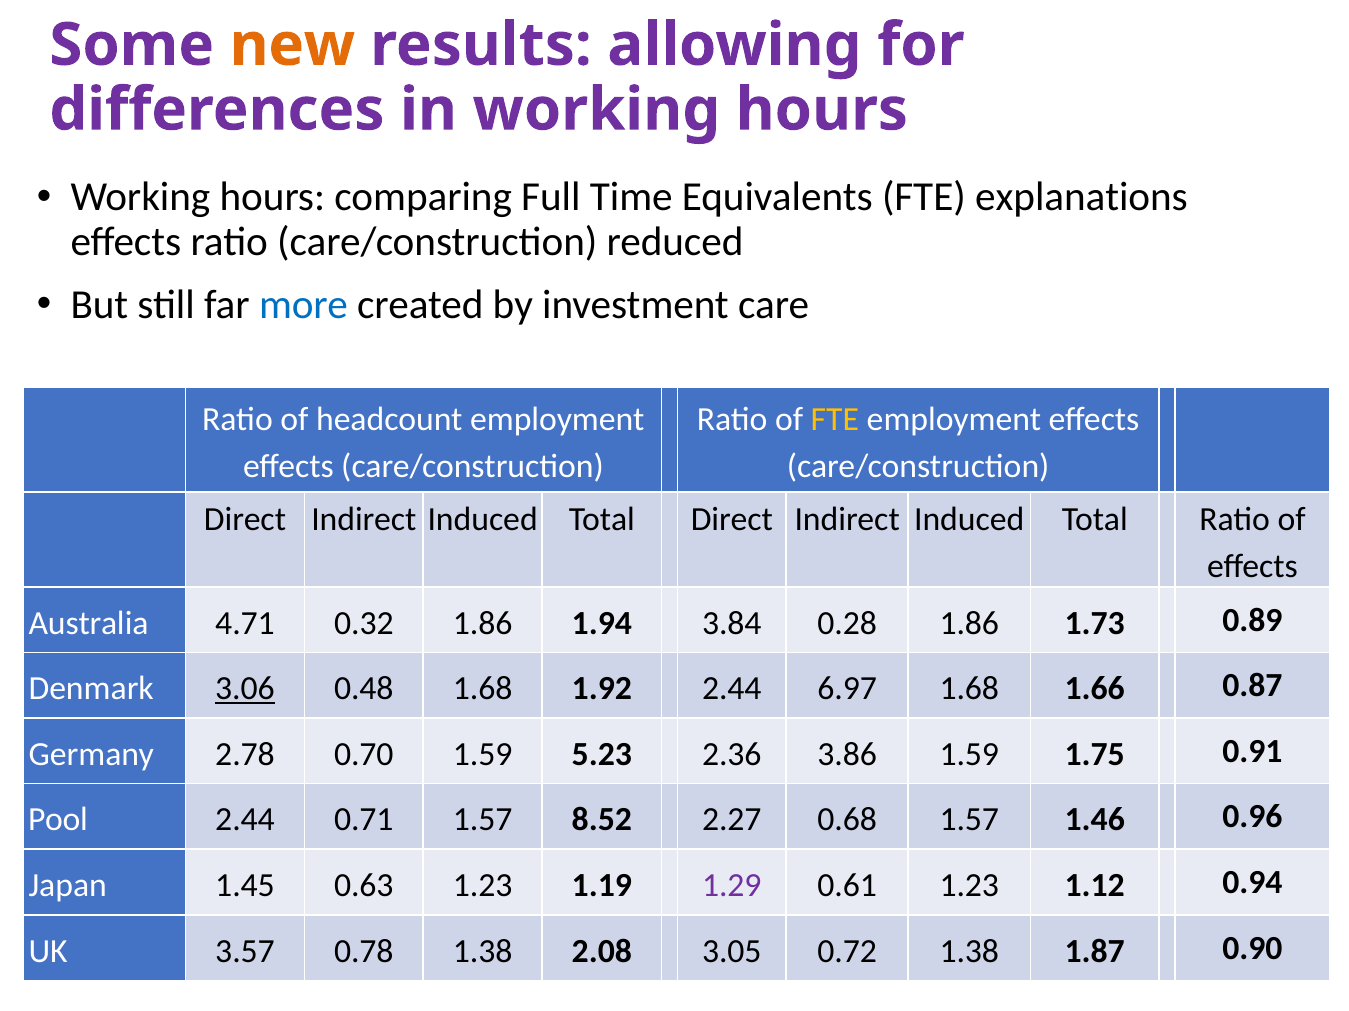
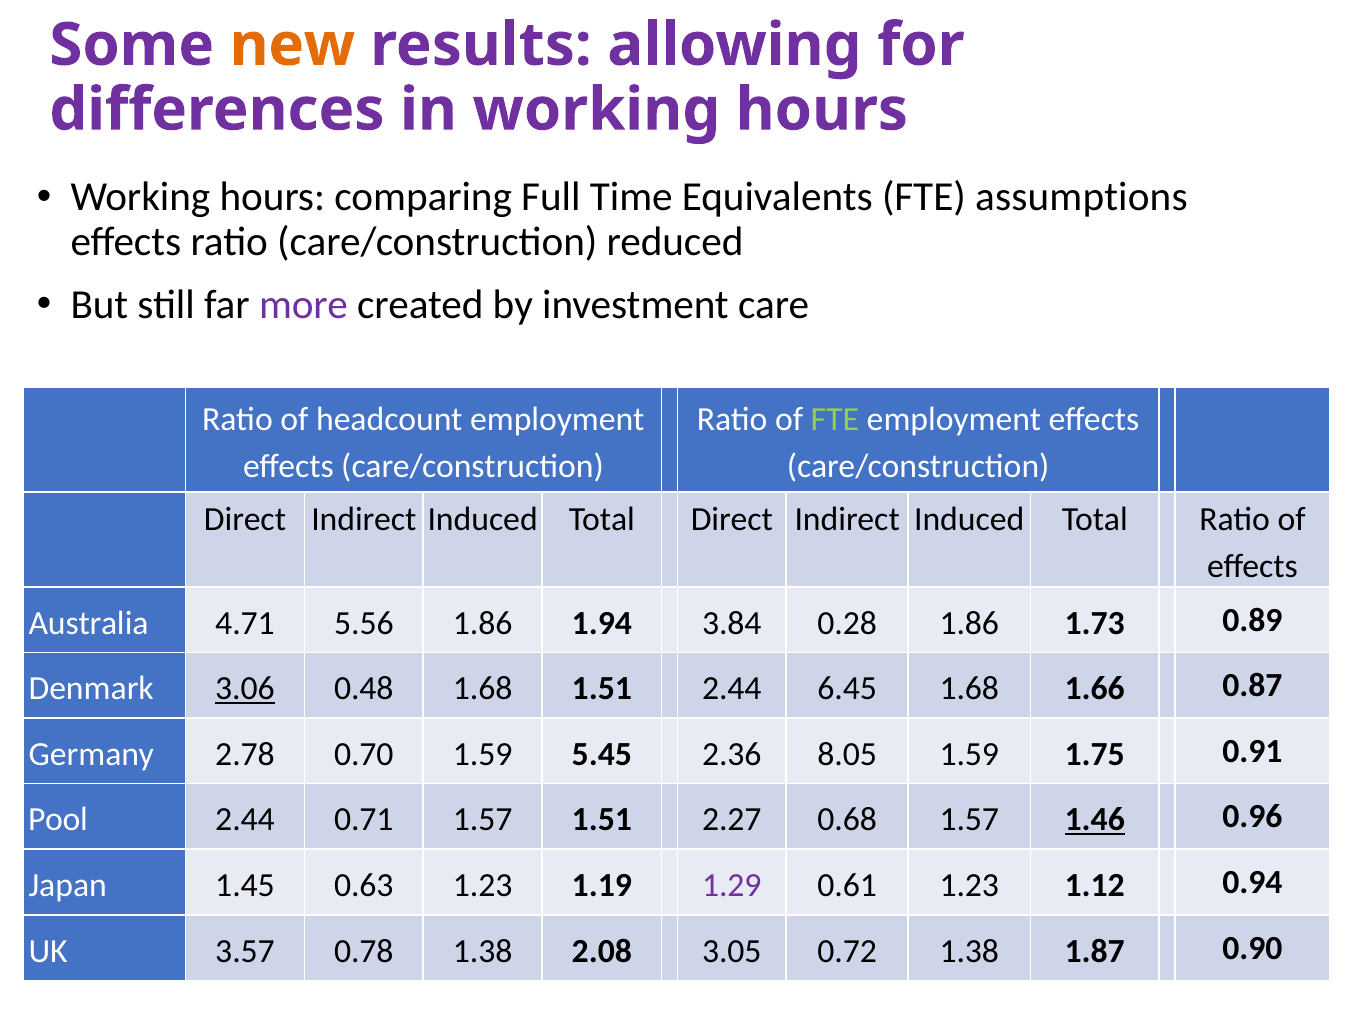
explanations: explanations -> assumptions (1081, 197)
more colour: blue -> purple (304, 305)
FTE colour: yellow -> light green (835, 420)
0.32: 0.32 -> 5.56 (364, 624)
1.68 1.92: 1.92 -> 1.51 (602, 689)
6.97: 6.97 -> 6.45 (847, 689)
5.23: 5.23 -> 5.45 (602, 755)
3.86: 3.86 -> 8.05 (847, 755)
1.57 8.52: 8.52 -> 1.51 (602, 820)
1.46 underline: none -> present (1095, 820)
